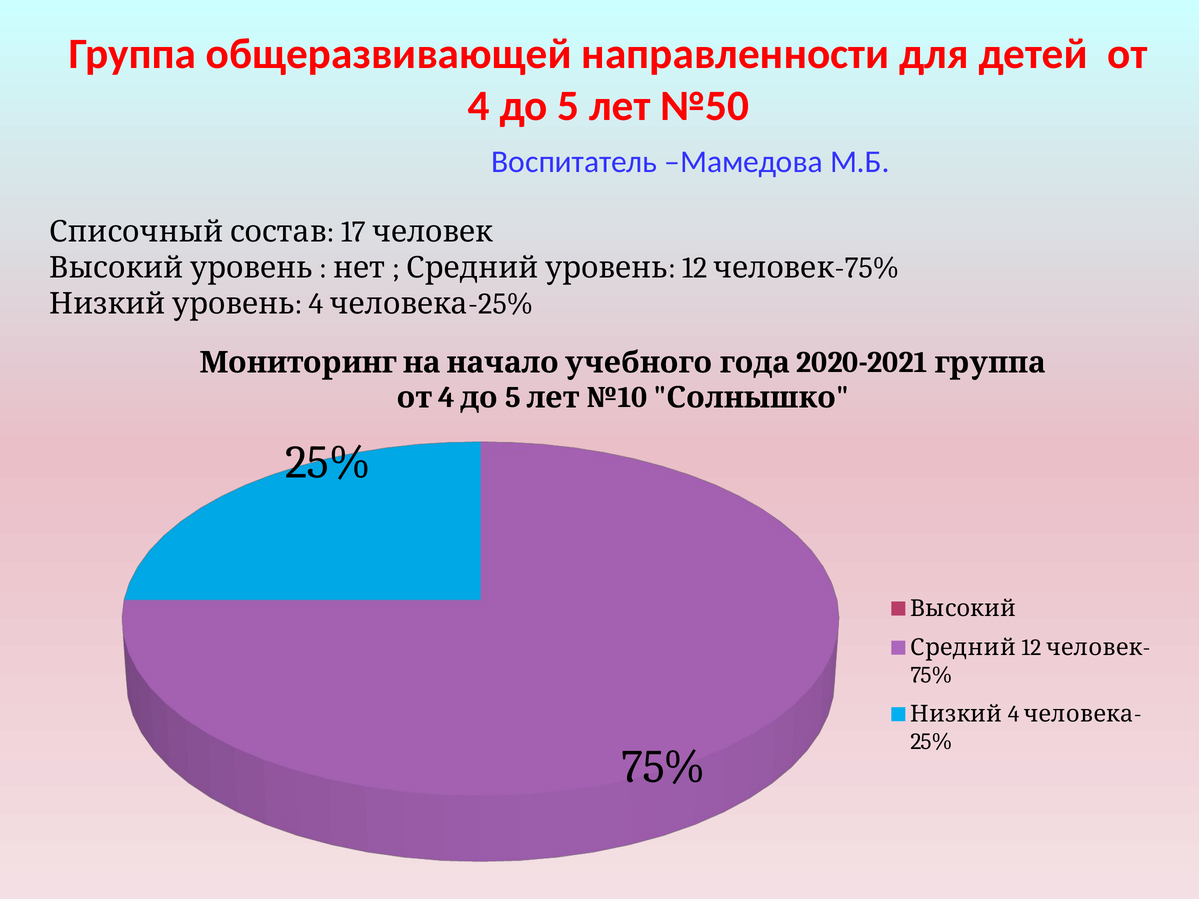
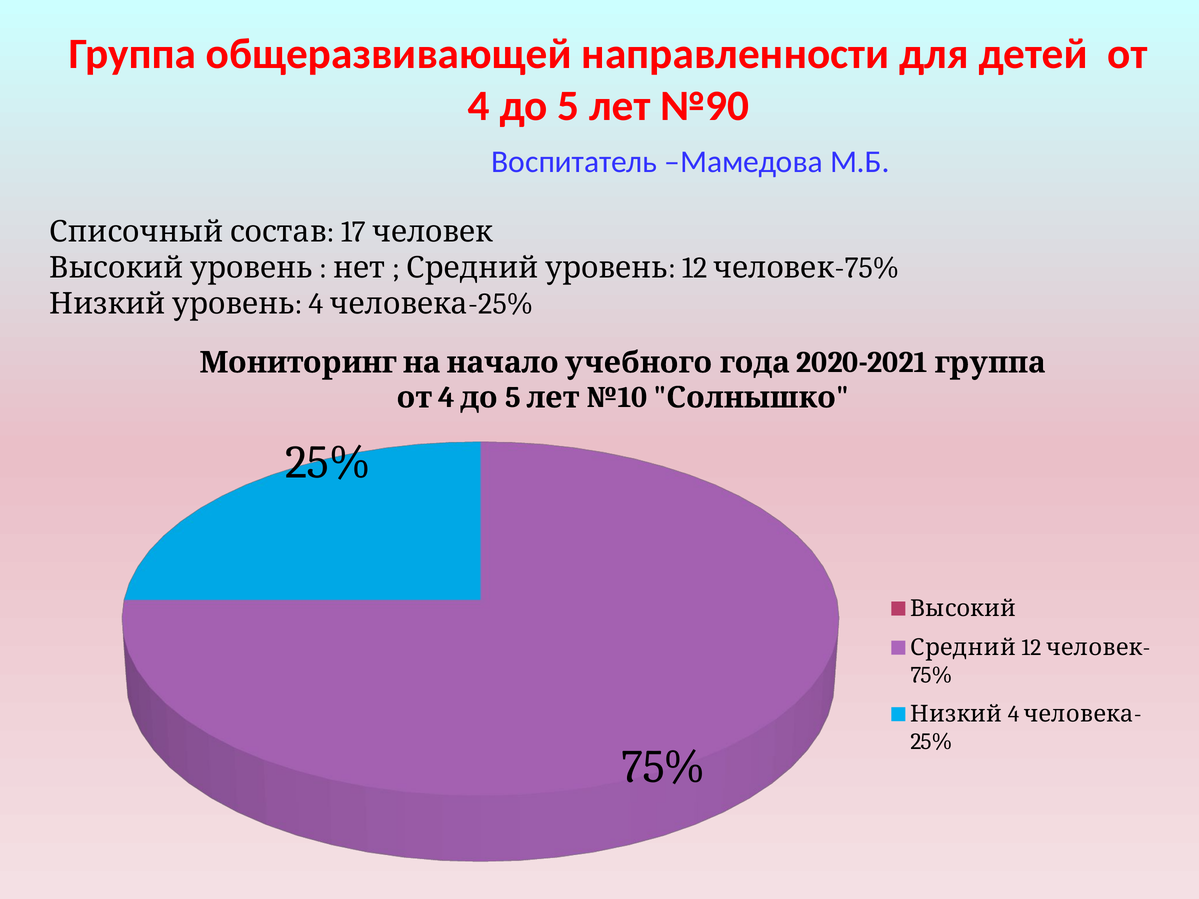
№50: №50 -> №90 (705, 106)
